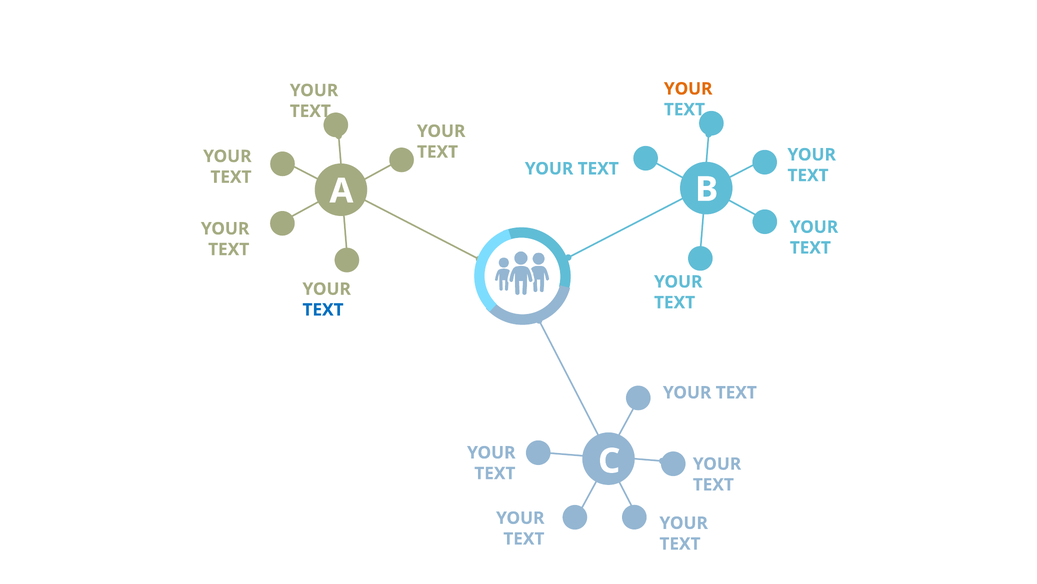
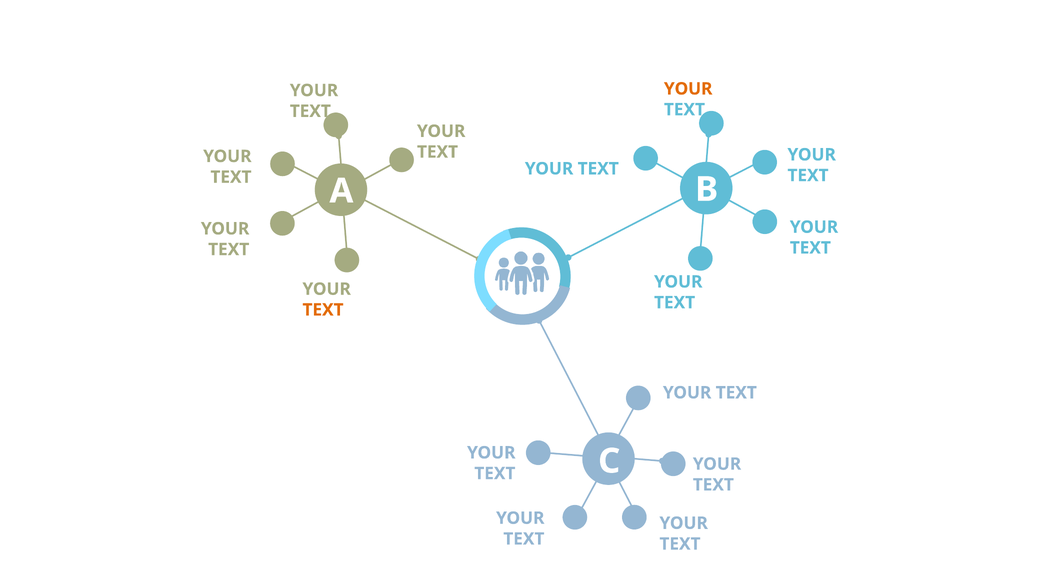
TEXT colour: blue -> orange (323, 310)
